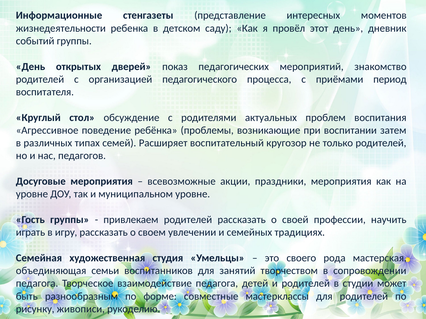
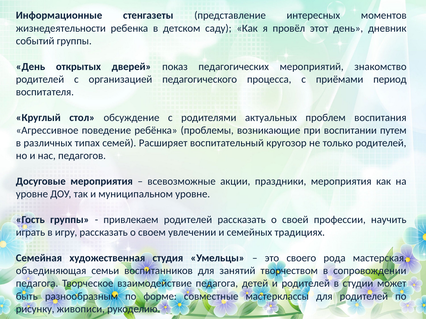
затем: затем -> путем (393, 131)
